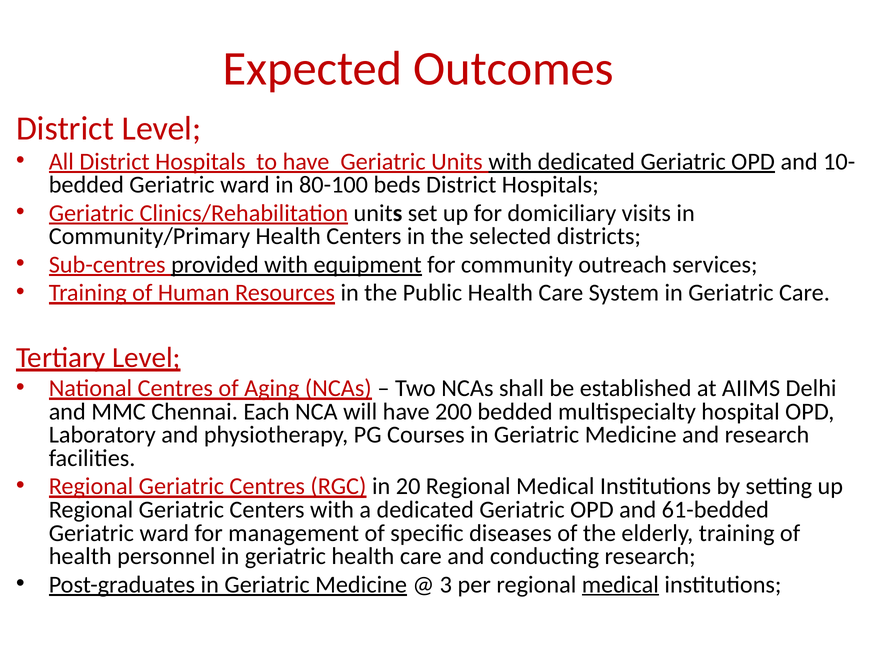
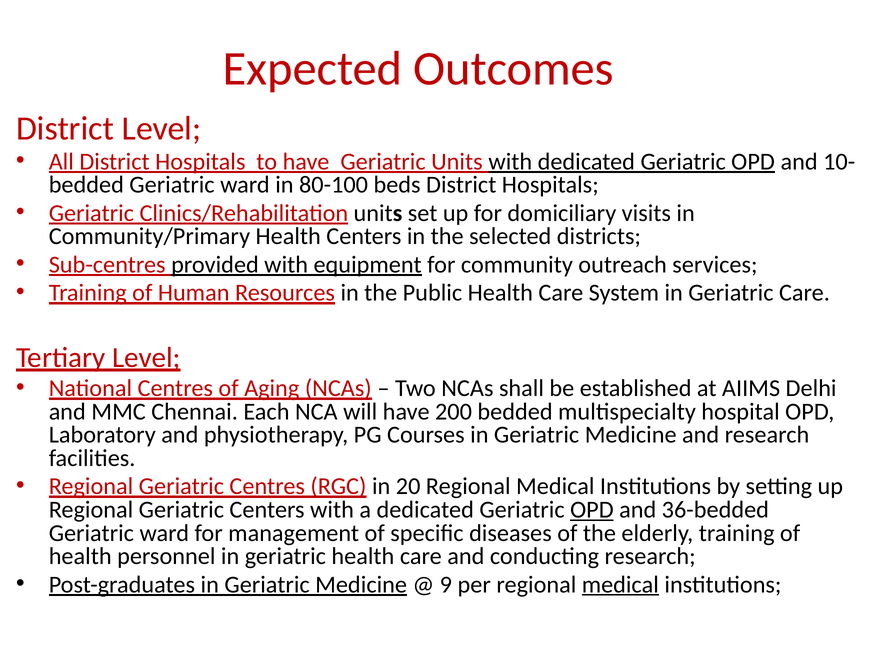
OPD underline: none -> present (592, 510)
61-bedded: 61-bedded -> 36-bedded (715, 510)
3: 3 -> 9 (446, 584)
